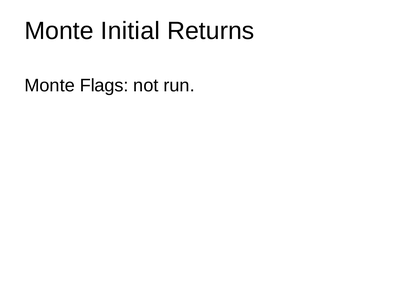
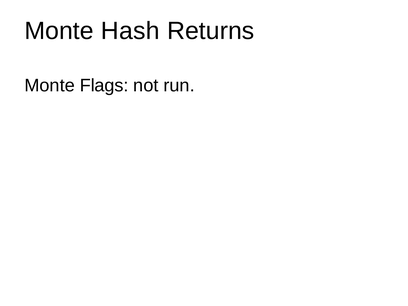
Initial: Initial -> Hash (130, 31)
